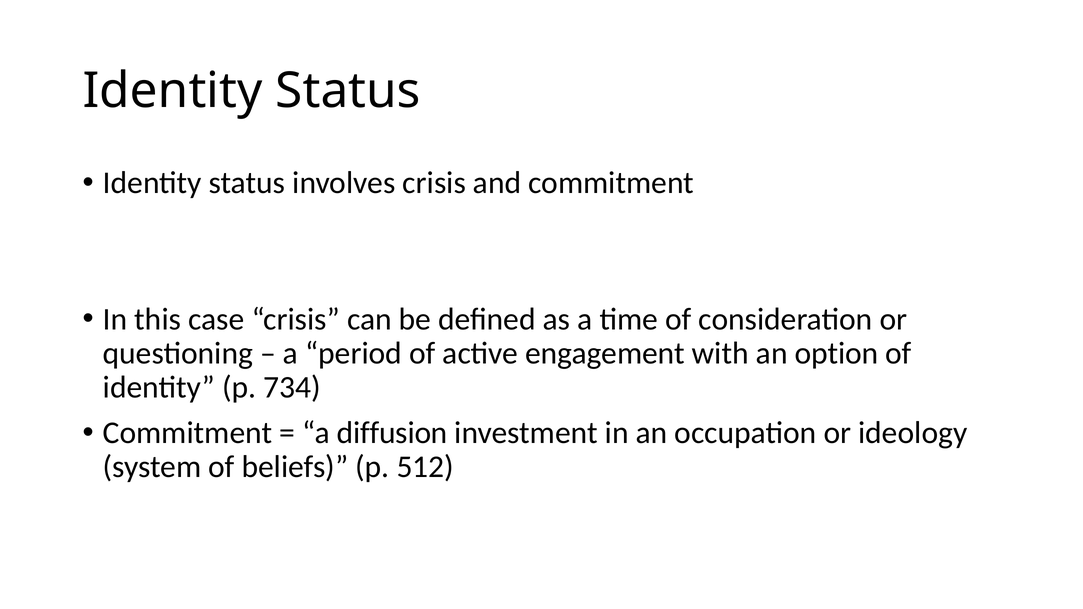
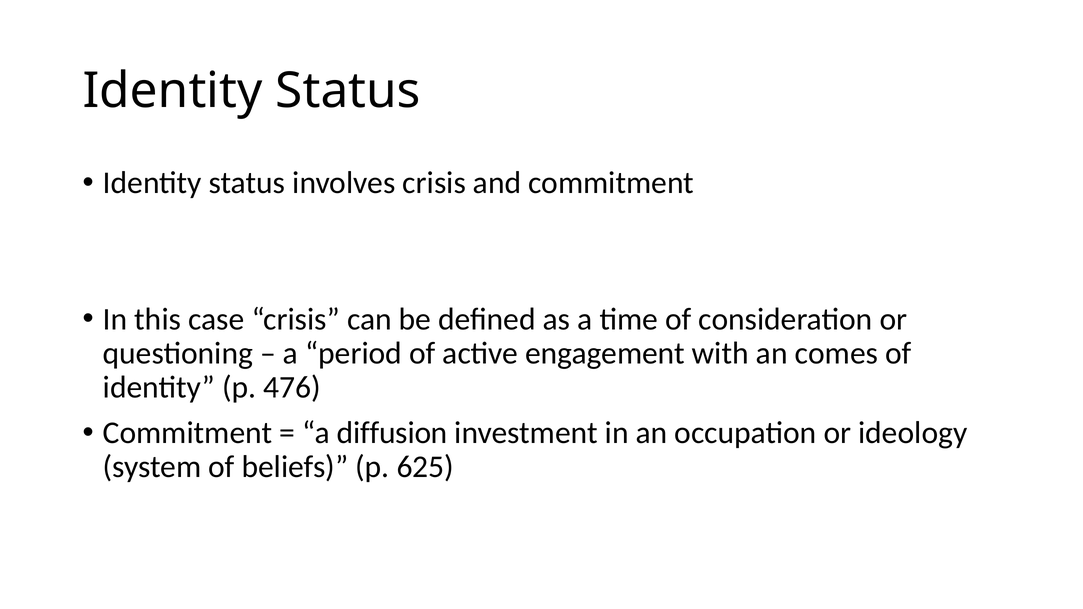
option: option -> comes (836, 353)
734: 734 -> 476 (292, 388)
512: 512 -> 625 (425, 467)
